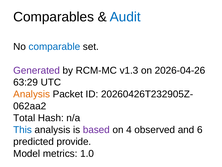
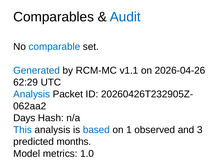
Generated colour: purple -> blue (37, 70)
v1.3: v1.3 -> v1.1 (129, 70)
63:29: 63:29 -> 62:29 (26, 82)
Analysis colour: orange -> blue (32, 94)
Total: Total -> Days (24, 118)
based colour: purple -> blue (96, 129)
4: 4 -> 1 (129, 129)
6: 6 -> 3 (200, 129)
provide: provide -> months (74, 141)
